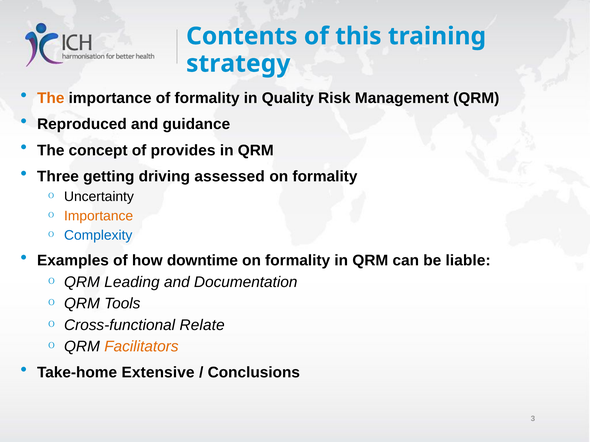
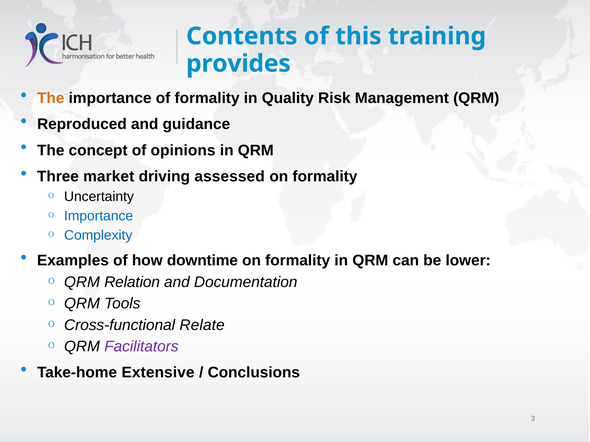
strategy: strategy -> provides (238, 64)
provides: provides -> opinions (183, 150)
getting: getting -> market (109, 177)
Importance colour: orange -> blue (99, 216)
liable: liable -> lower (468, 261)
Leading: Leading -> Relation (132, 282)
Facilitators colour: orange -> purple (141, 347)
